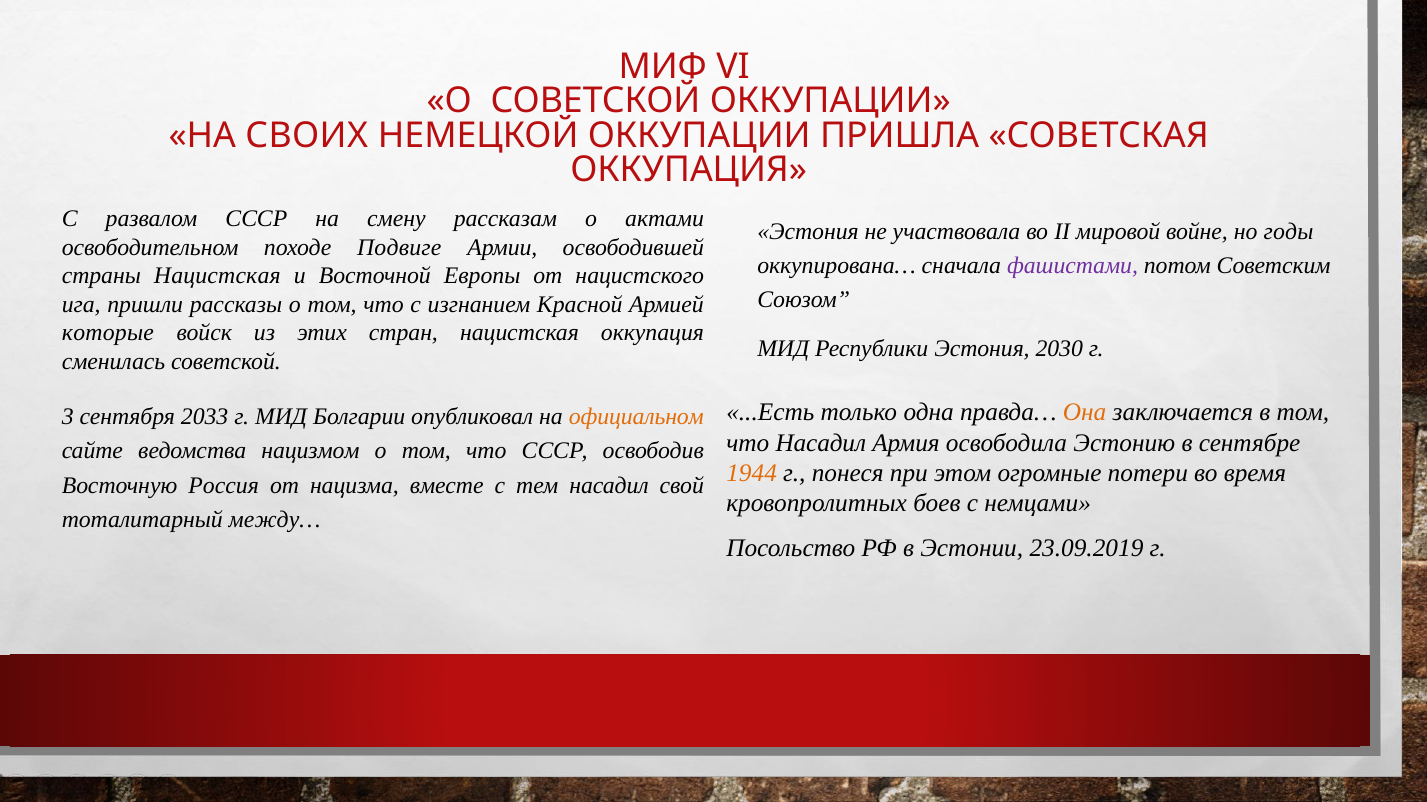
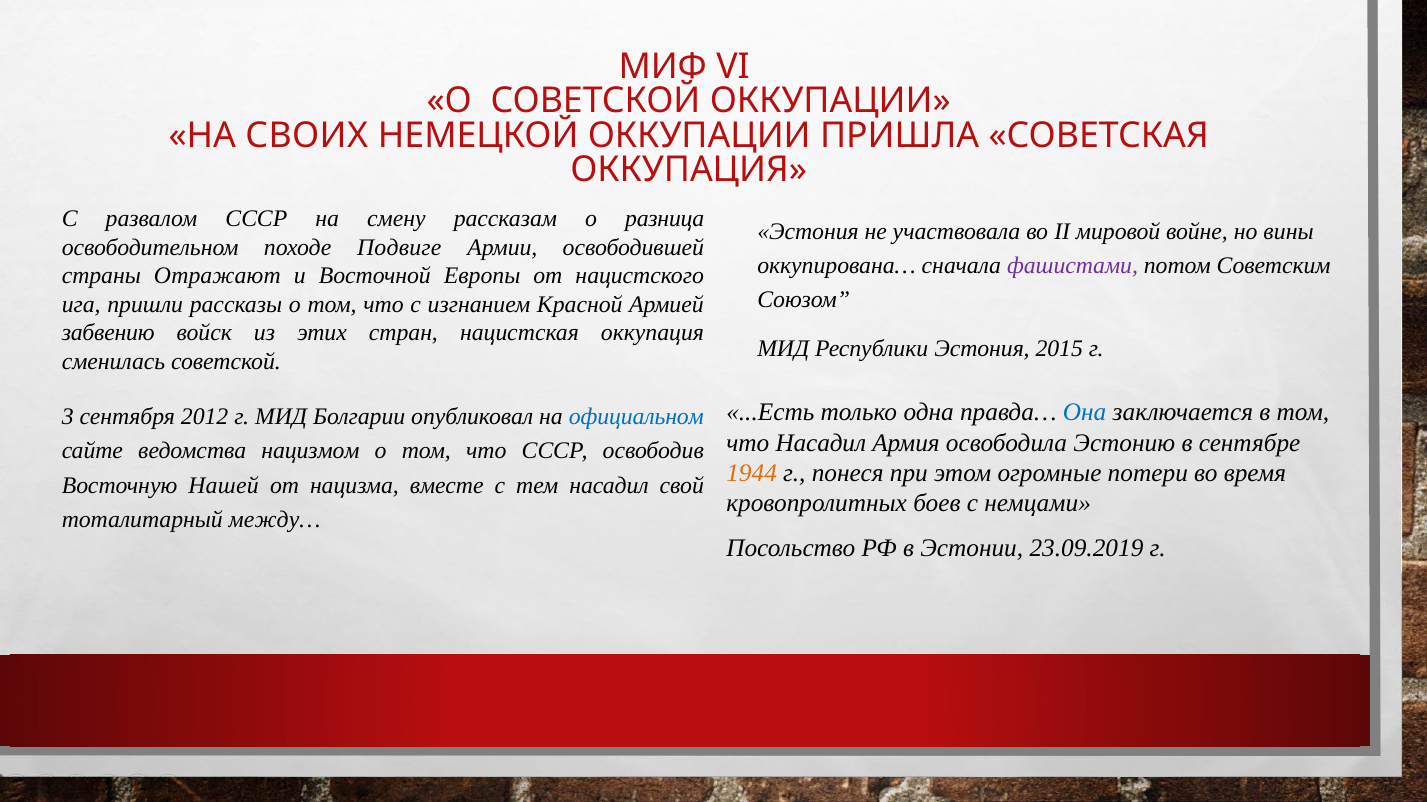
актами: актами -> разница (665, 219)
годы: годы -> вины (1289, 232)
страны Нацистская: Нацистская -> Отражают (217, 276)
которые: которые -> забвению (108, 333)
2030: 2030 -> 2015 (1059, 349)
Она colour: orange -> blue (1085, 413)
2033: 2033 -> 2012 (205, 417)
официальном colour: orange -> blue (636, 417)
Россия: Россия -> Нашей (224, 486)
